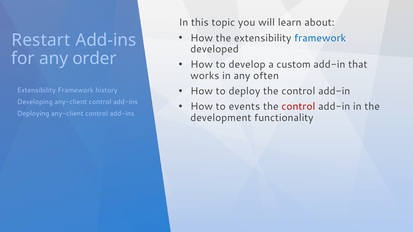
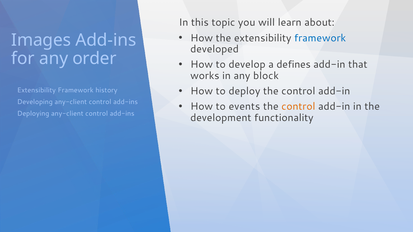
Restart: Restart -> Images (41, 40)
custom: custom -> defines (294, 65)
often: often -> block (266, 76)
control colour: red -> orange (298, 107)
